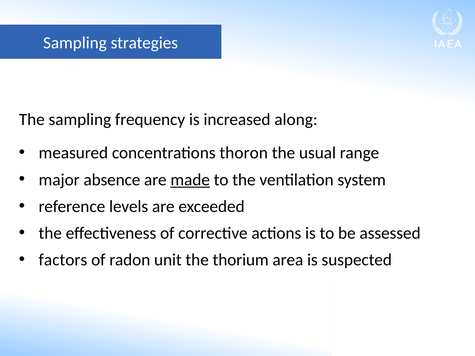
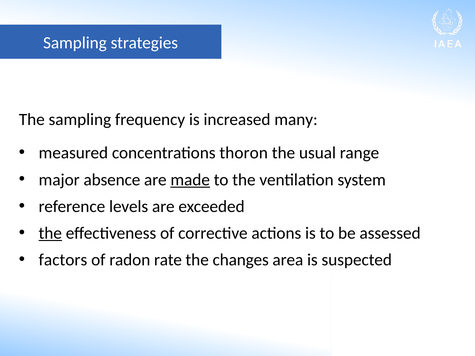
along: along -> many (296, 120)
the underline: none -> present (50, 233)
unit: unit -> rate (168, 260)
thorium: thorium -> changes (241, 260)
